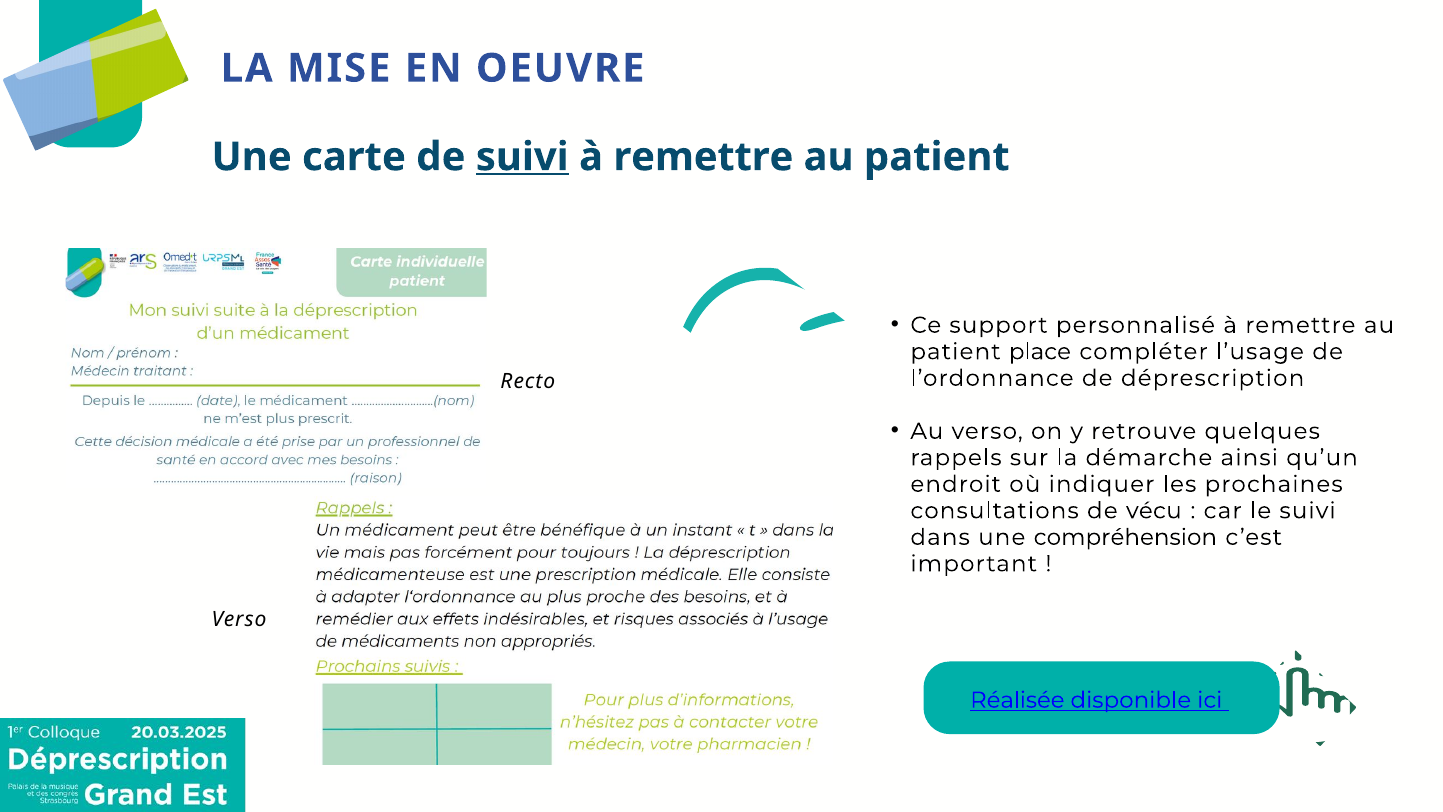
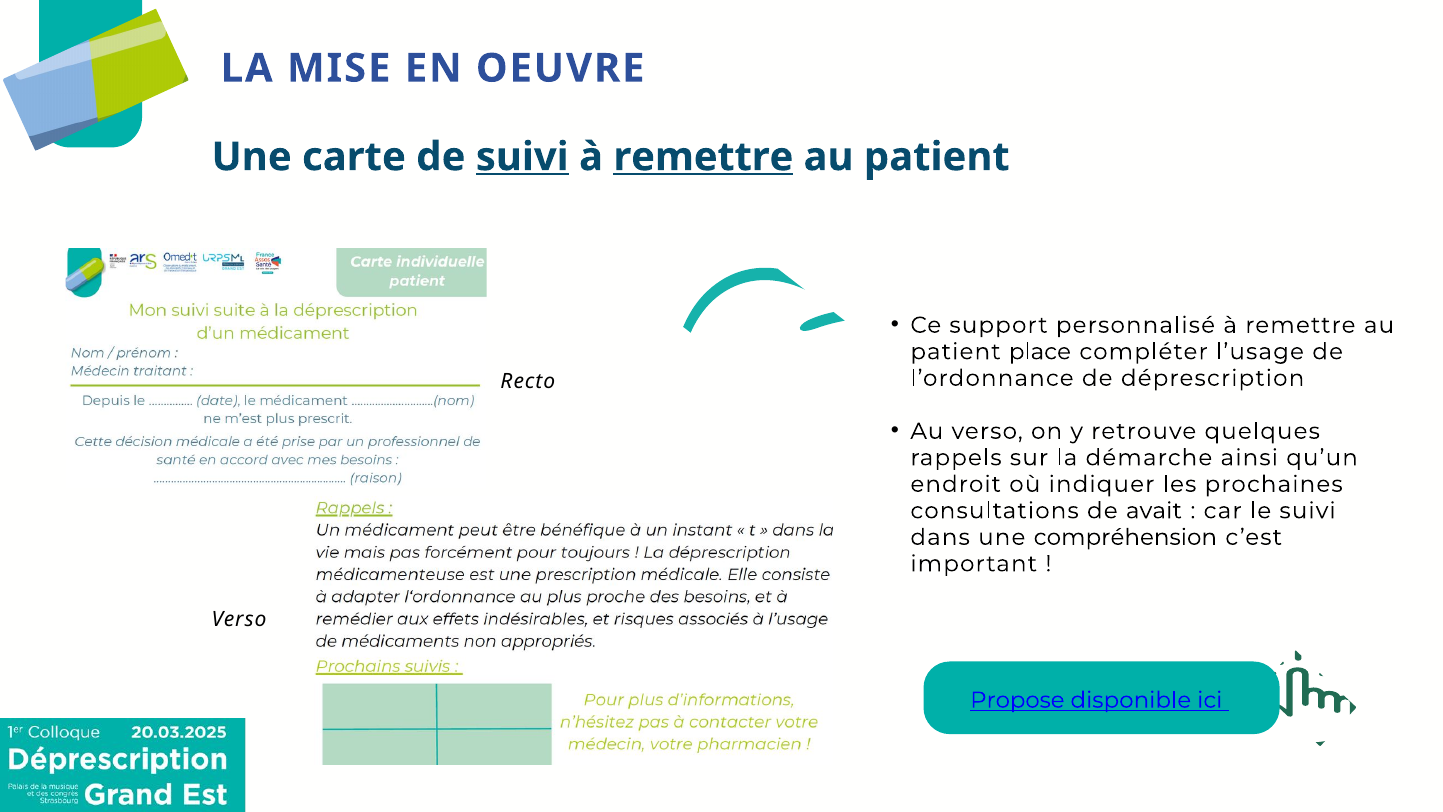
remettre underline: none -> present (703, 157)
vécu: vécu -> avait (1154, 511)
Réalisée: Réalisée -> Propose (1017, 700)
